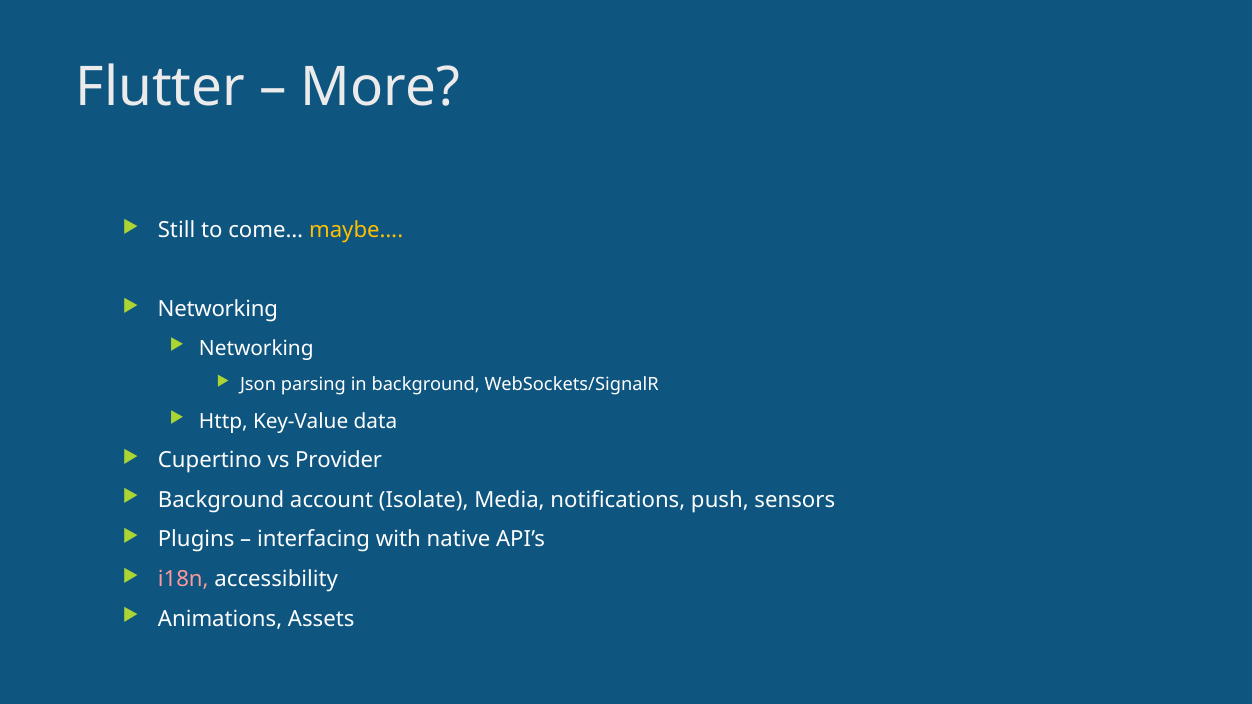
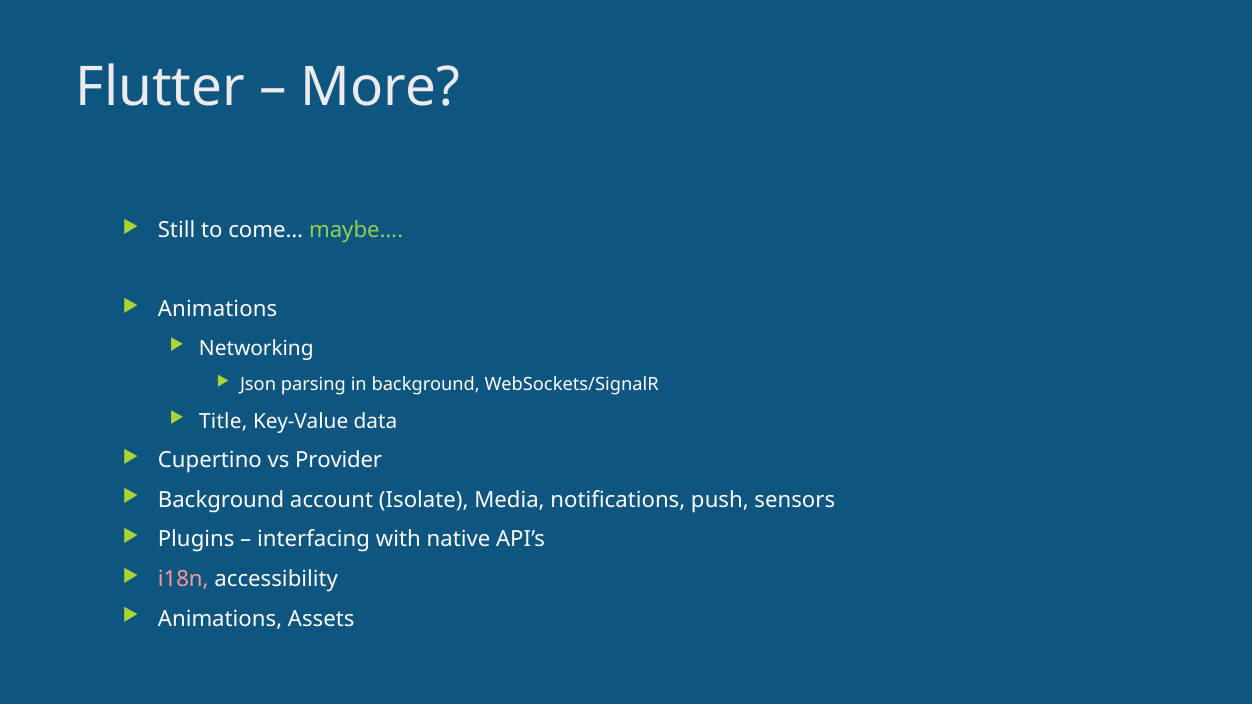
maybe… colour: yellow -> light green (356, 230)
Networking: Networking -> Animations (218, 310)
Http: Http -> Title (223, 422)
